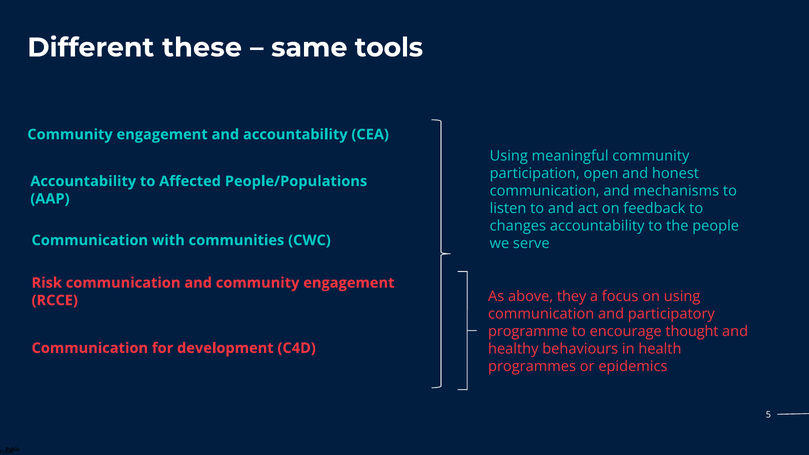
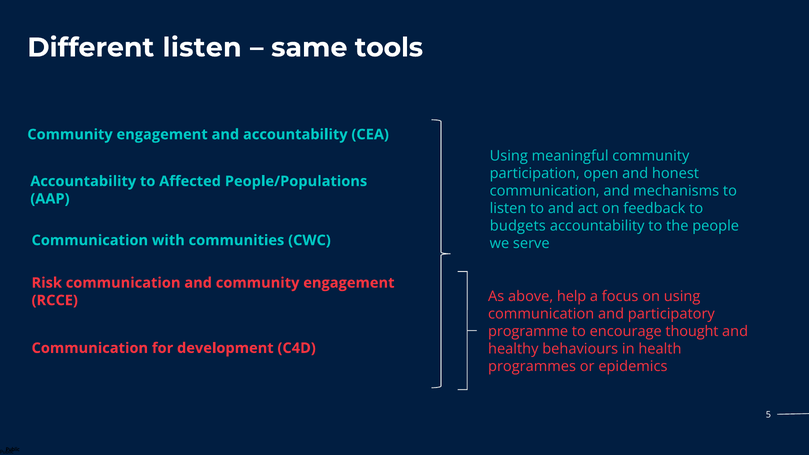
Different these: these -> listen (202, 48)
changes: changes -> budgets (518, 226)
they: they -> help (572, 297)
